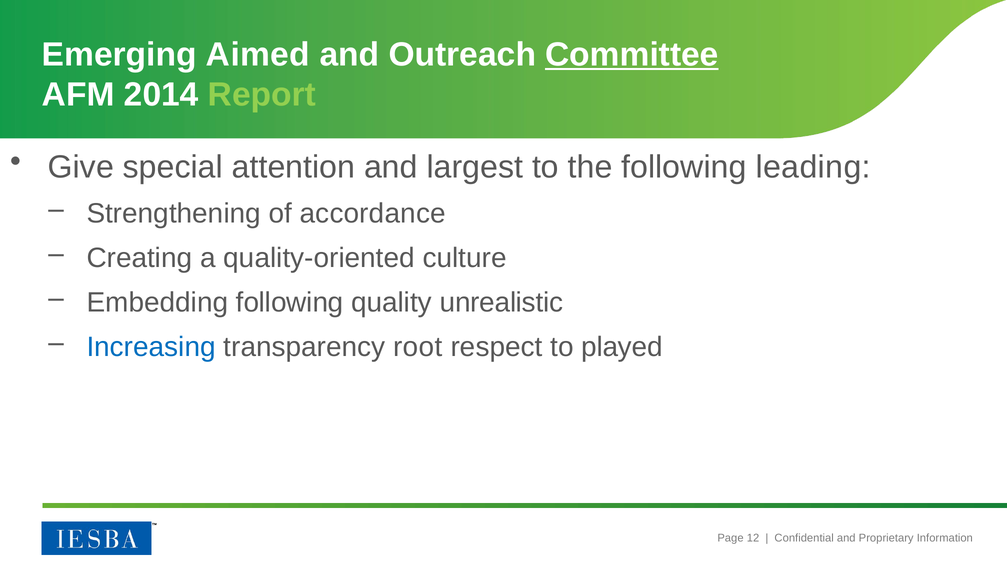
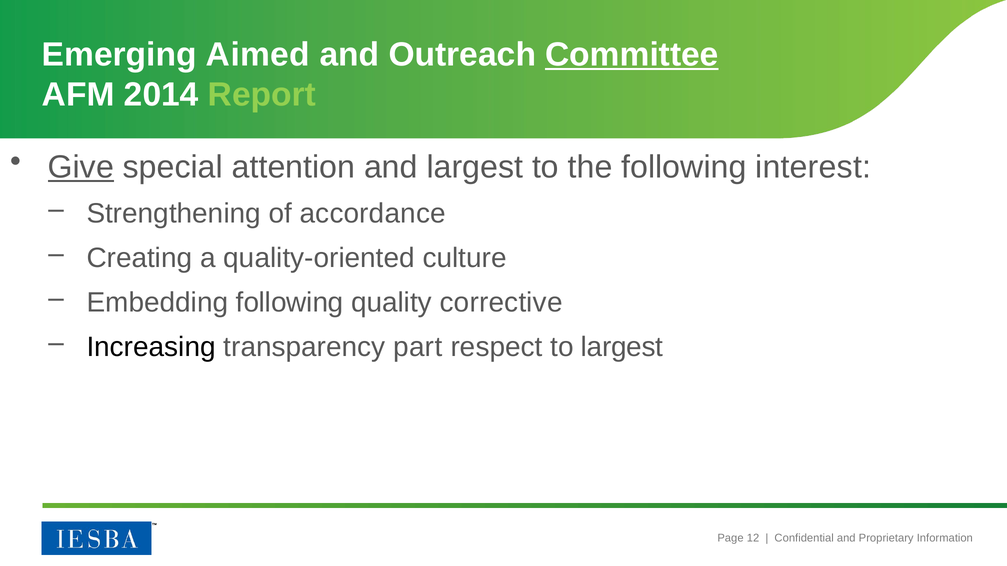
Give underline: none -> present (81, 167)
leading: leading -> interest (813, 167)
unrealistic: unrealistic -> corrective (501, 303)
Increasing colour: blue -> black (151, 347)
root: root -> part (418, 347)
to played: played -> largest (622, 347)
